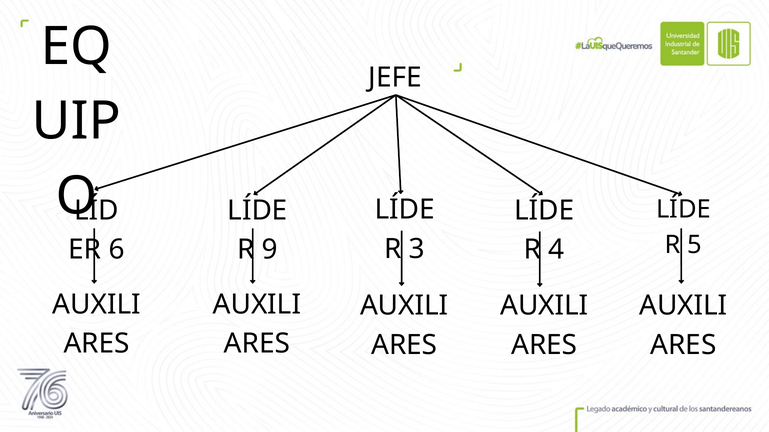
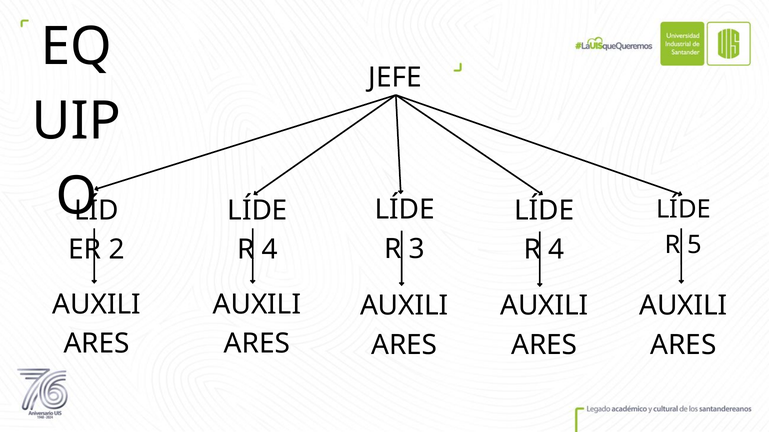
6: 6 -> 2 (117, 250)
9: 9 -> 4 (270, 250)
